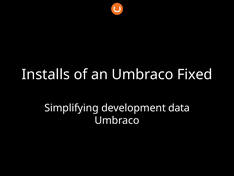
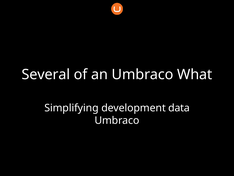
Installs: Installs -> Several (46, 74)
Fixed: Fixed -> What (195, 74)
